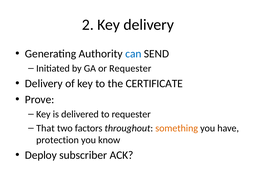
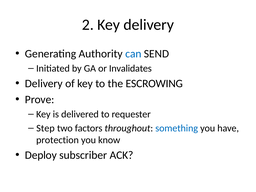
or Requester: Requester -> Invalidates (130, 68)
CERTIFICATE: CERTIFICATE -> ESCROWING (154, 84)
That: That -> Step (45, 128)
something colour: orange -> blue (177, 128)
